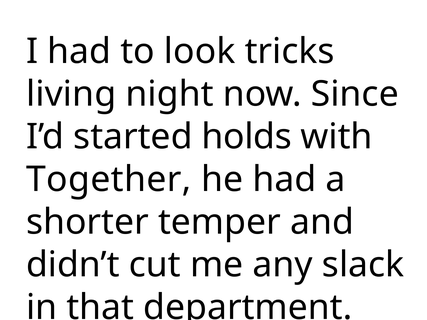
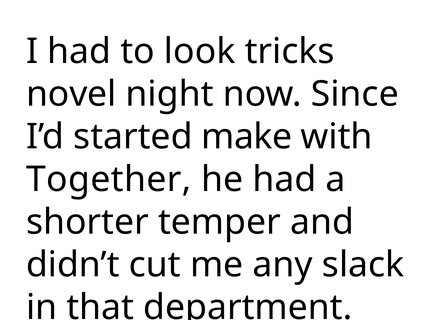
living: living -> novel (71, 94)
holds: holds -> make (247, 137)
